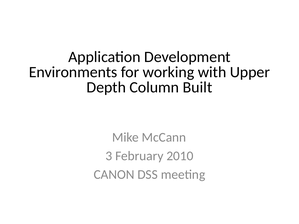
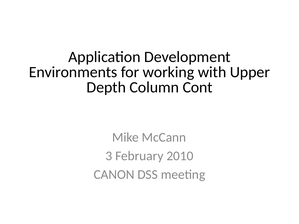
Built: Built -> Cont (198, 87)
